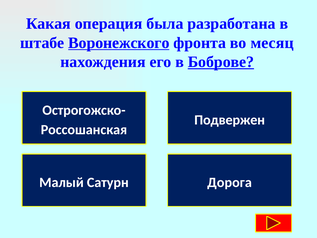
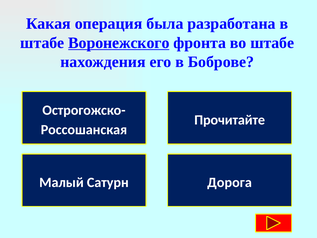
во месяц: месяц -> штабе (272, 43)
Боброве underline: present -> none (221, 62)
Подвержен: Подвержен -> Прочитайте (230, 120)
